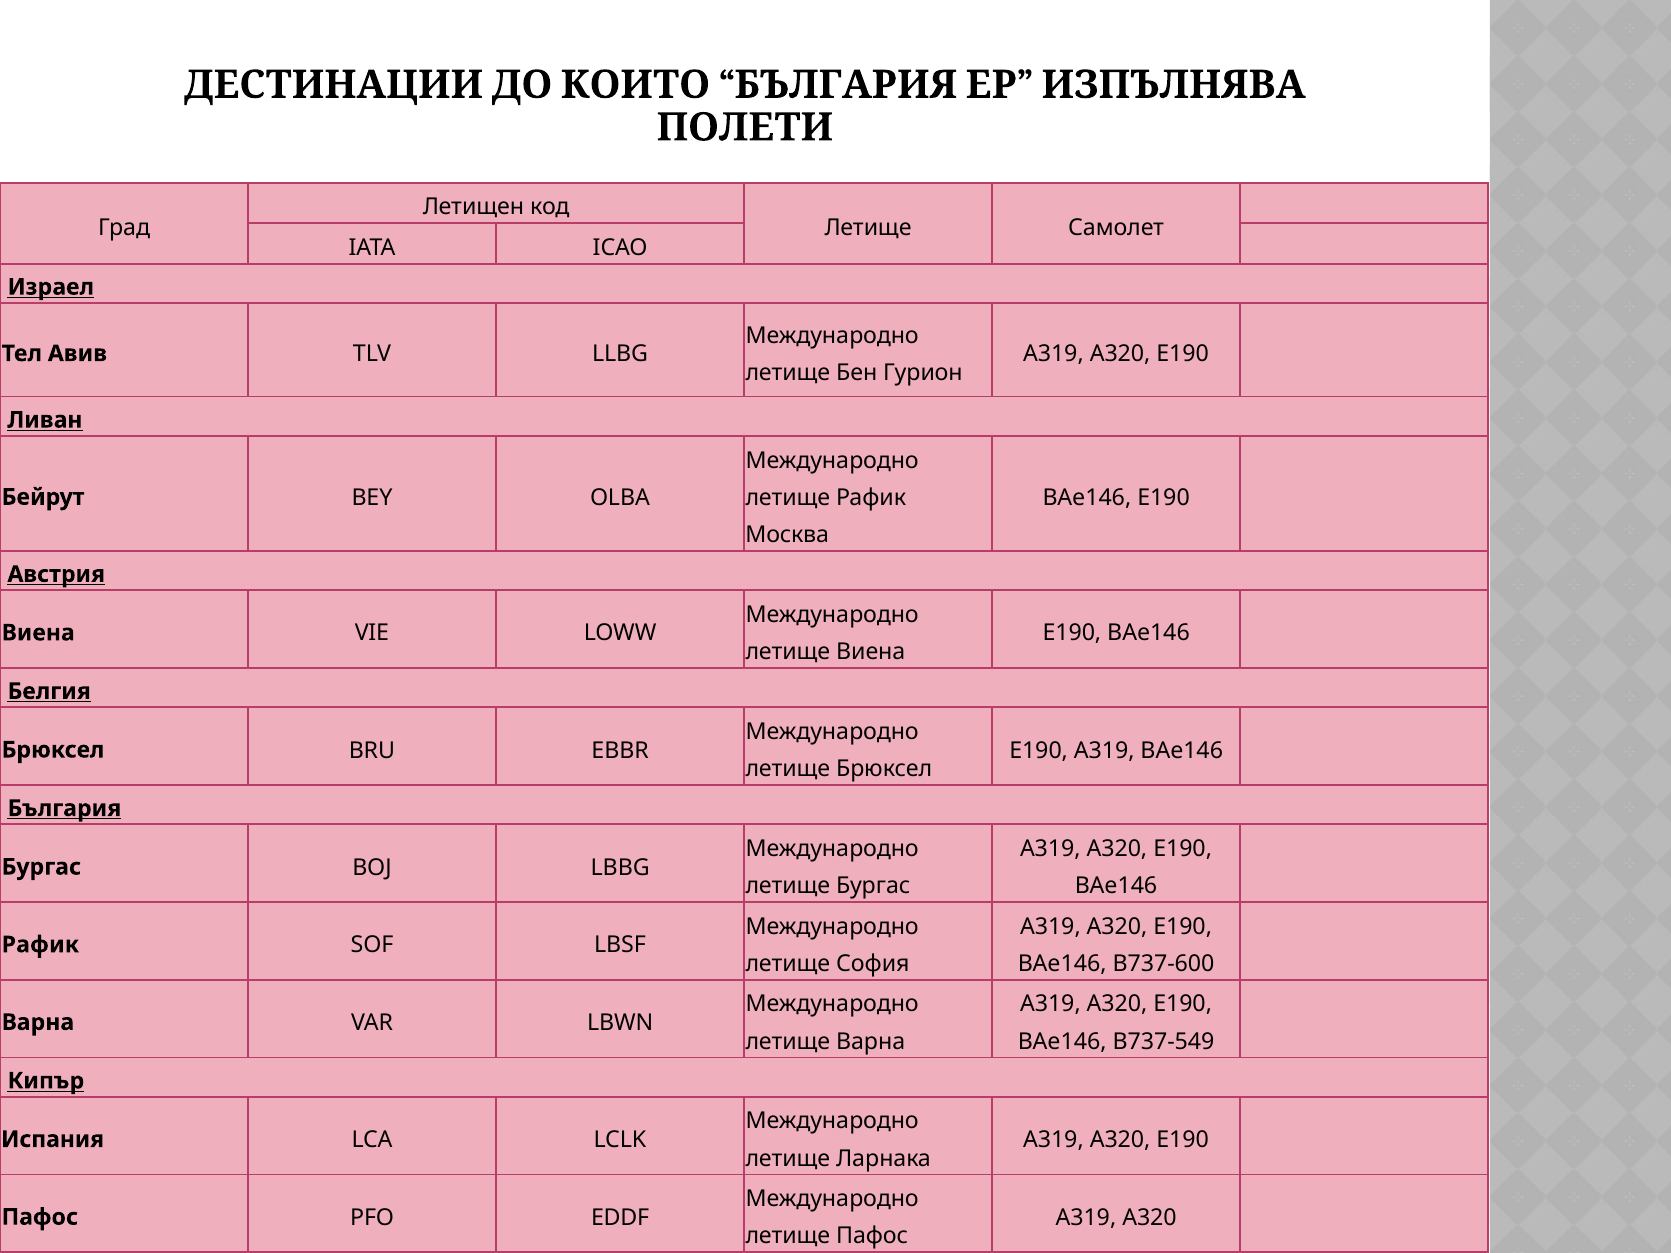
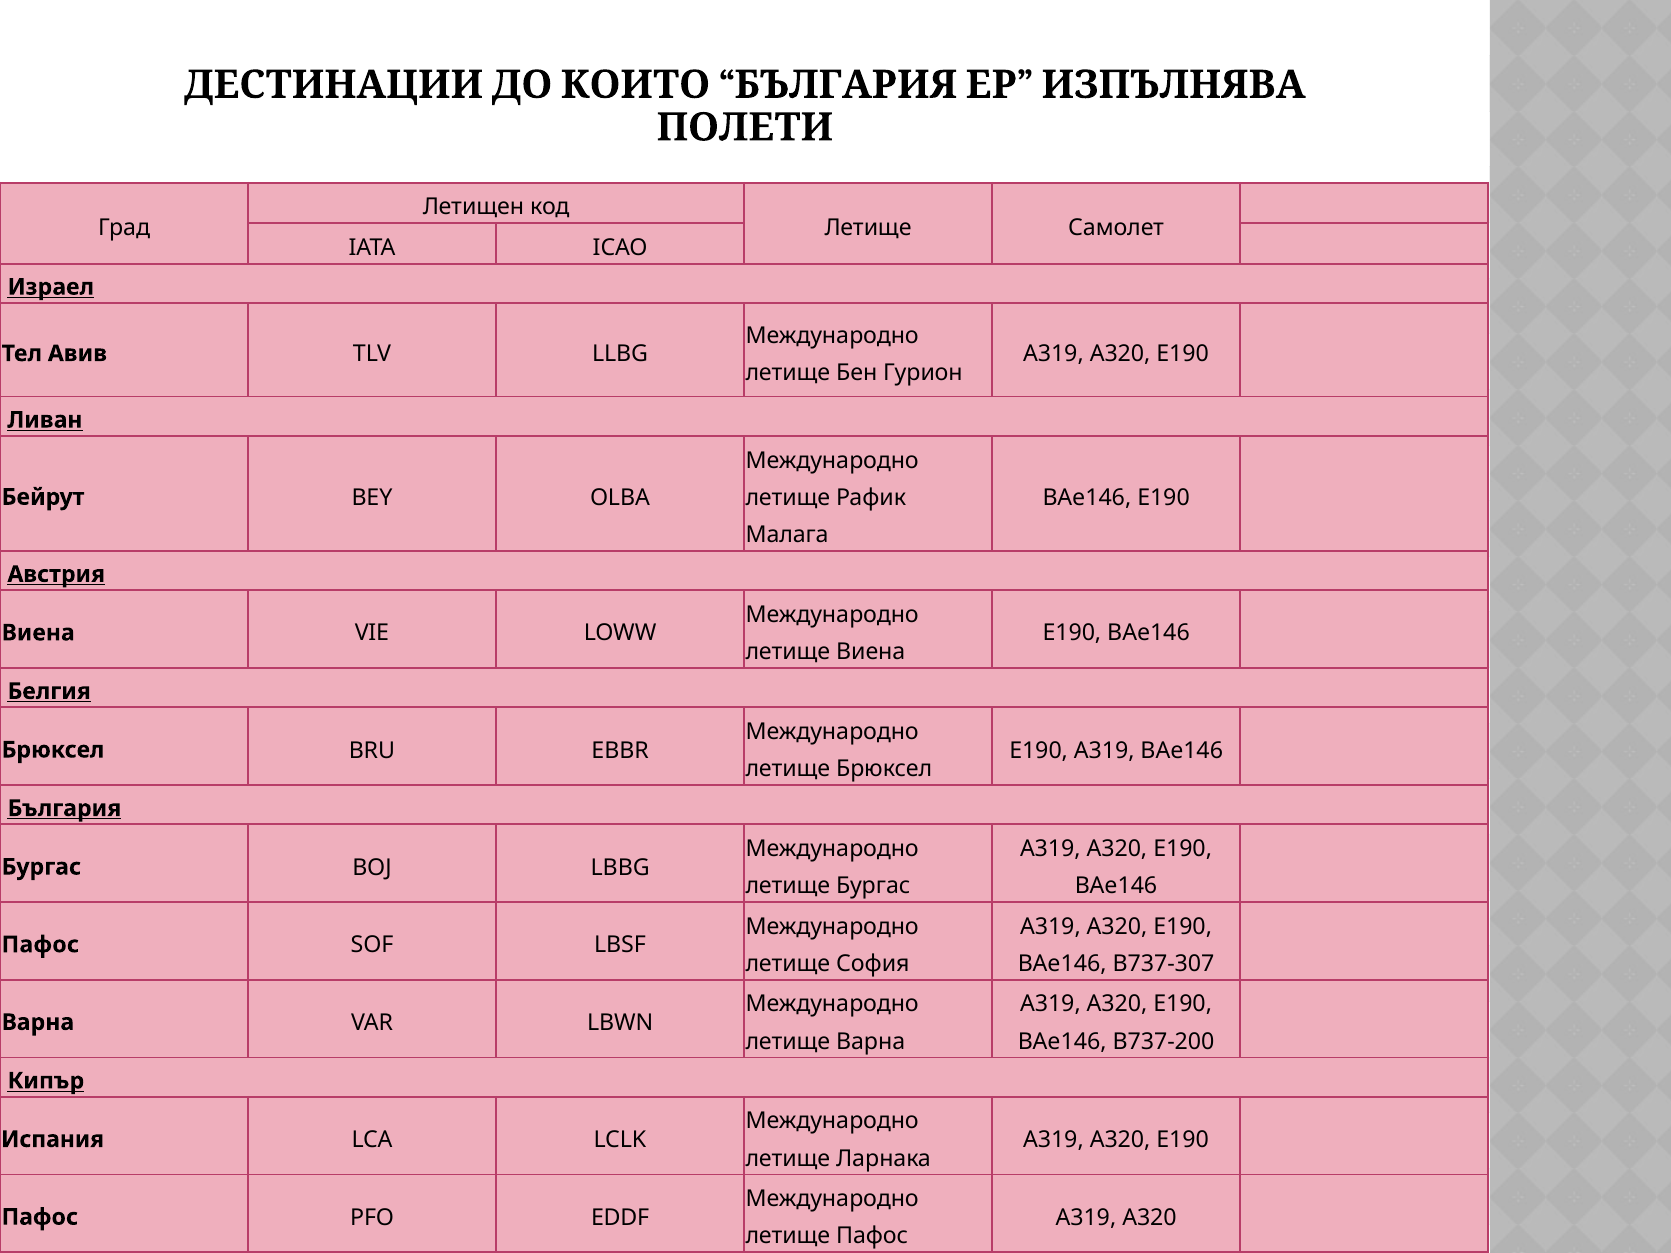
Москва: Москва -> Малага (787, 535)
Рафик: Рафик -> Пафос (40, 945)
B737-600: B737-600 -> B737-307 (1164, 964)
B737-549: B737-549 -> B737-200 (1164, 1042)
